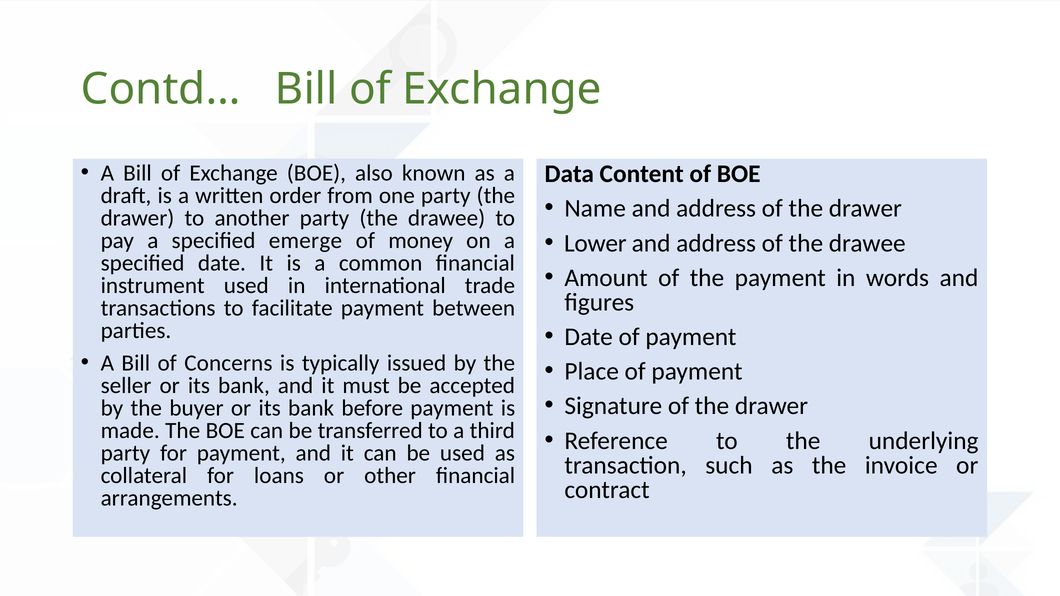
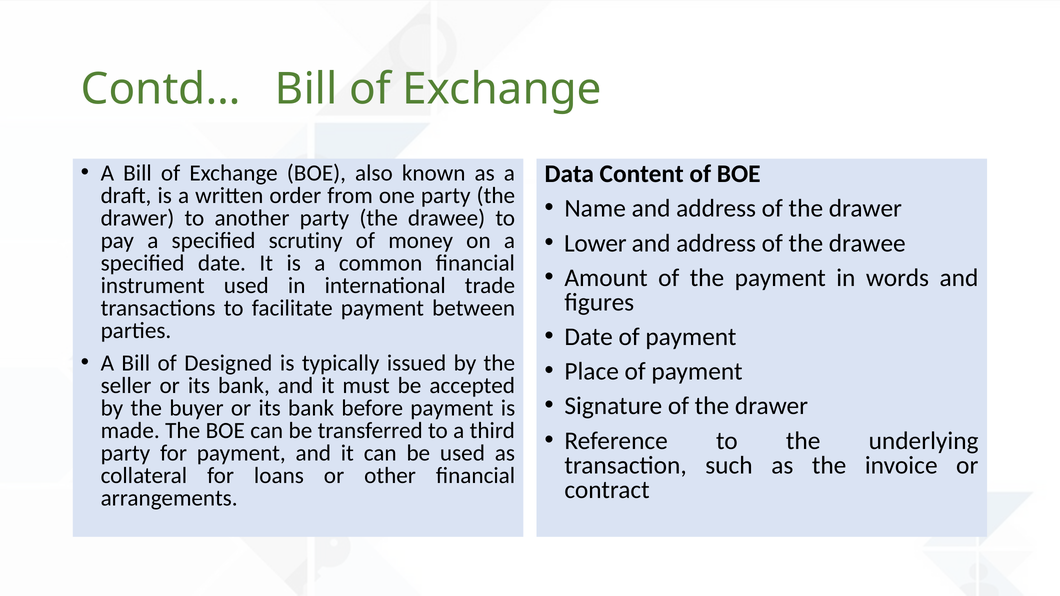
emerge: emerge -> scrutiny (306, 241)
Concerns: Concerns -> Designed (228, 363)
